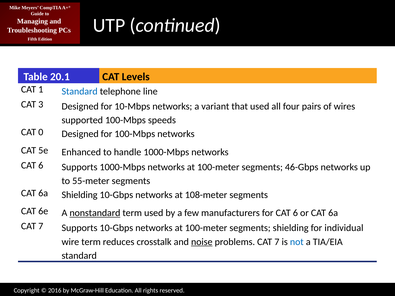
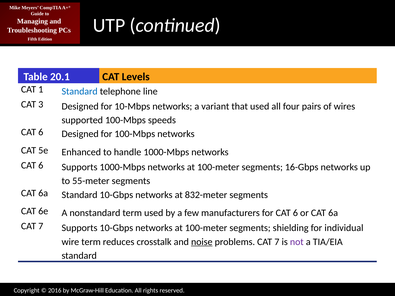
0: 0 -> 6 (41, 132)
46-Gbps: 46-Gbps -> 16-Gbps (302, 167)
6a Shielding: Shielding -> Standard (80, 195)
108-meter: 108-meter -> 832-meter (206, 195)
nonstandard underline: present -> none (95, 213)
not colour: blue -> purple (297, 242)
